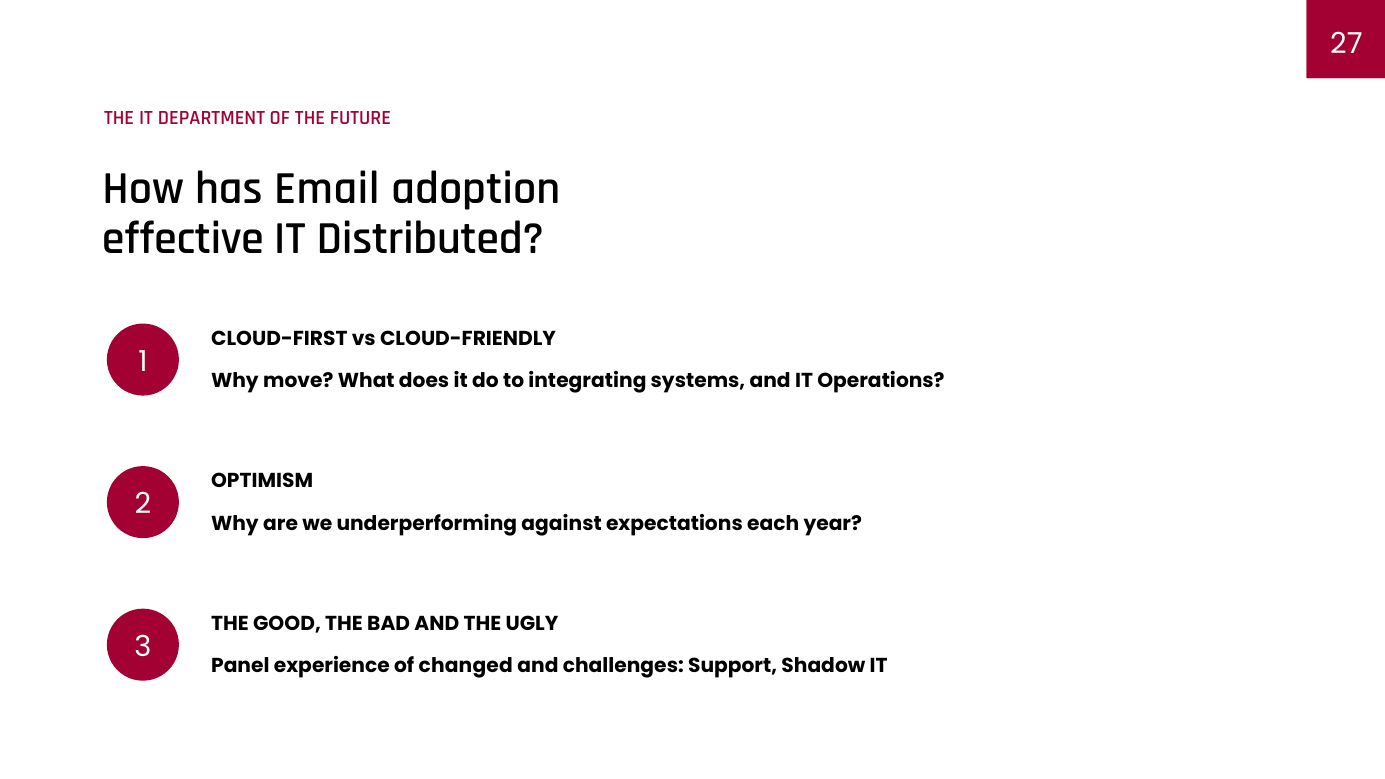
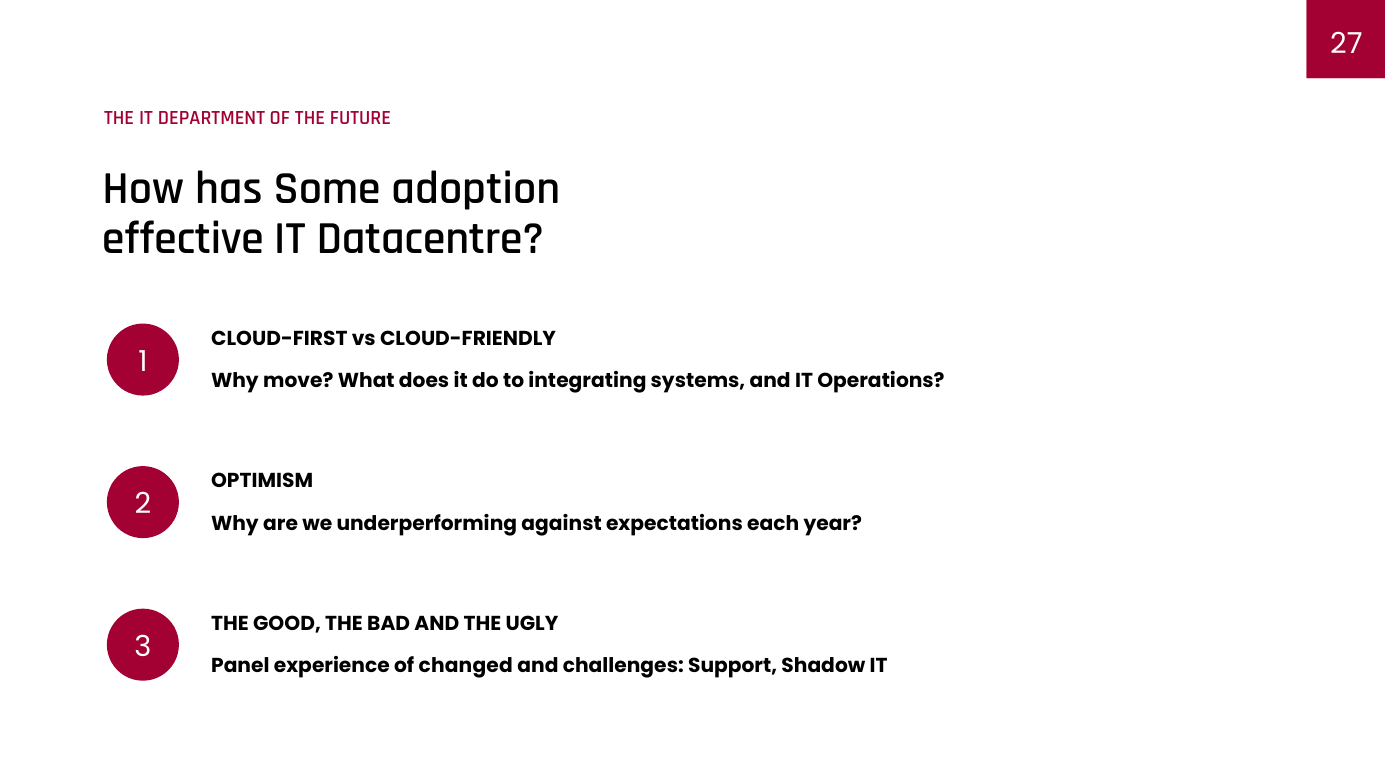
Email: Email -> Some (327, 188)
Distributed: Distributed -> Datacentre (430, 238)
